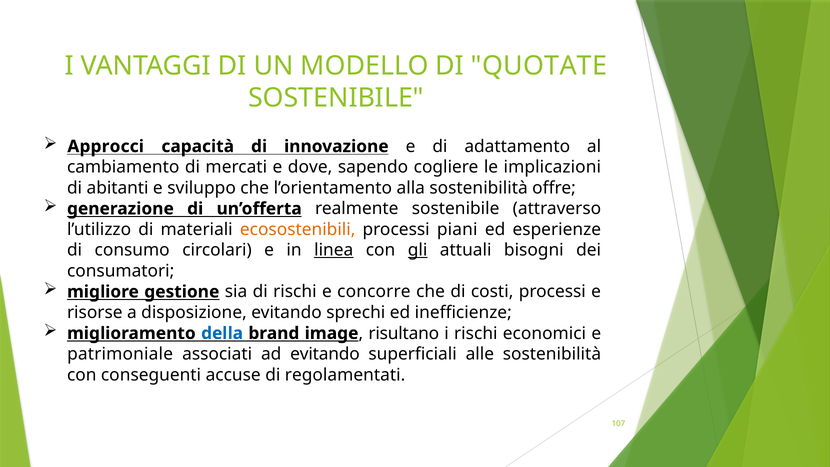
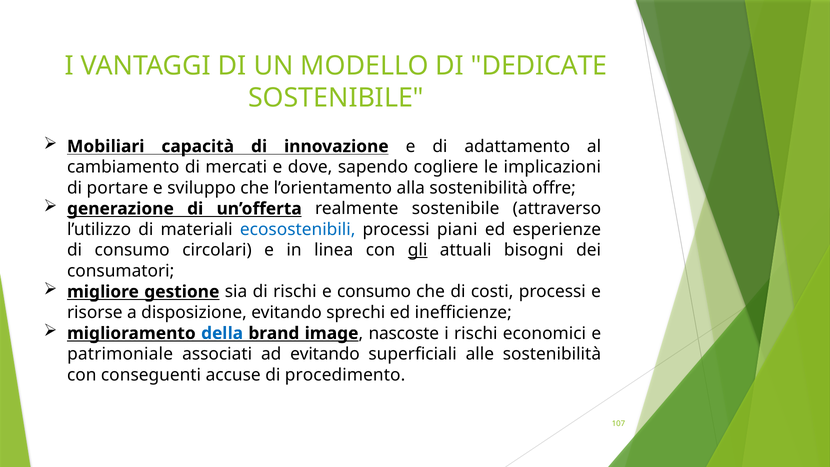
QUOTATE: QUOTATE -> DEDICATE (539, 66)
Approcci: Approcci -> Mobiliari (106, 146)
abitanti: abitanti -> portare (117, 188)
ecosostenibili colour: orange -> blue (298, 229)
linea underline: present -> none (334, 250)
e concorre: concorre -> consumo (374, 292)
risultano: risultano -> nascoste (404, 333)
regolamentati: regolamentati -> procedimento (345, 375)
